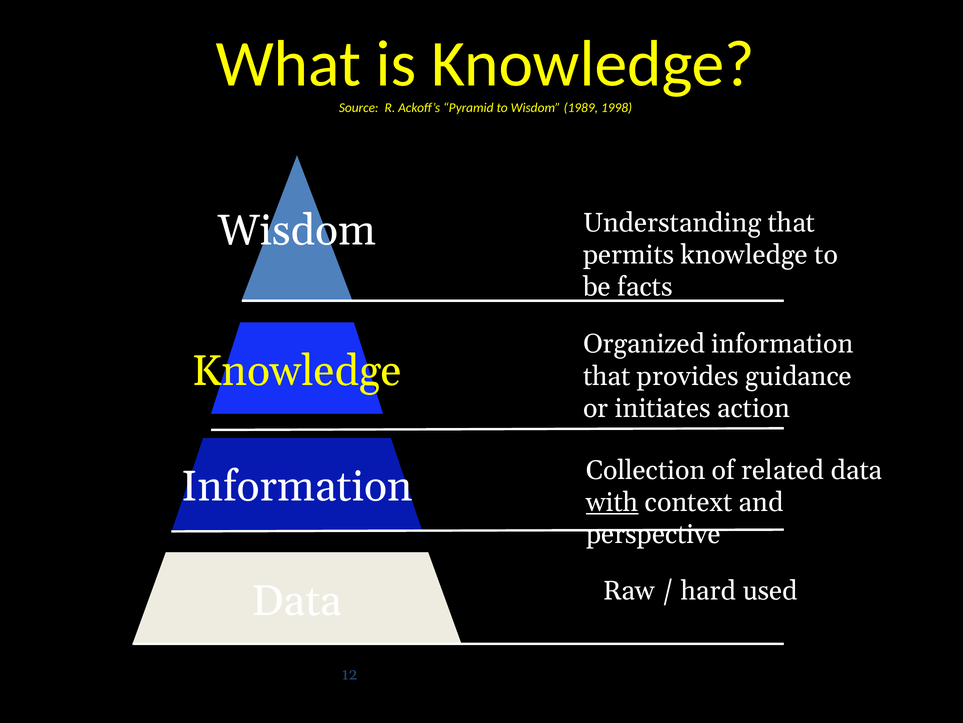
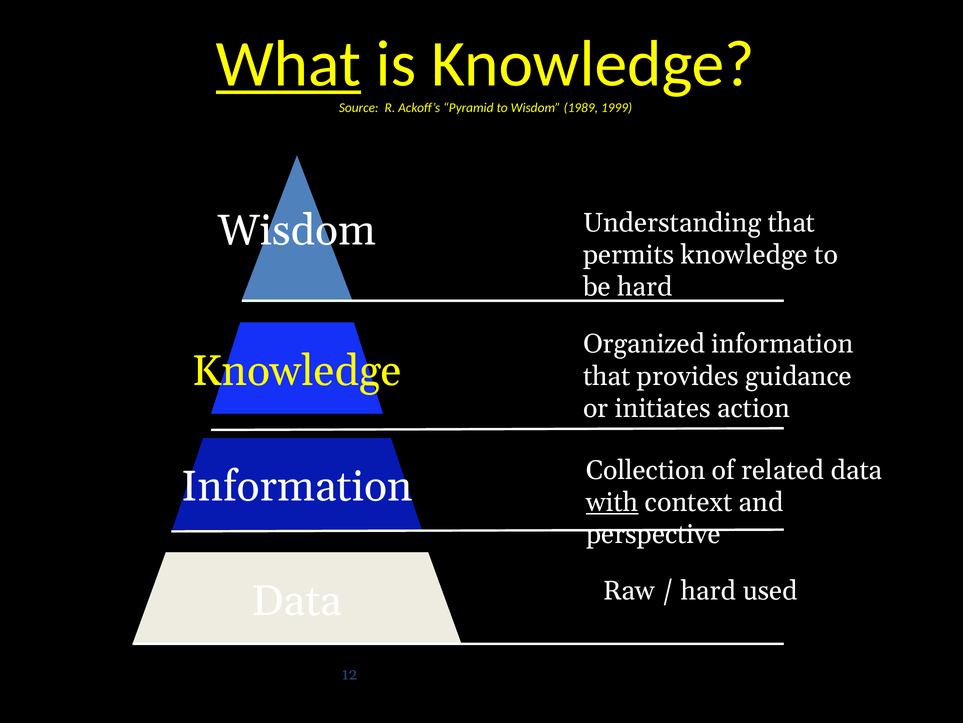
What underline: none -> present (289, 64)
1998: 1998 -> 1999 (617, 108)
be facts: facts -> hard (645, 287)
